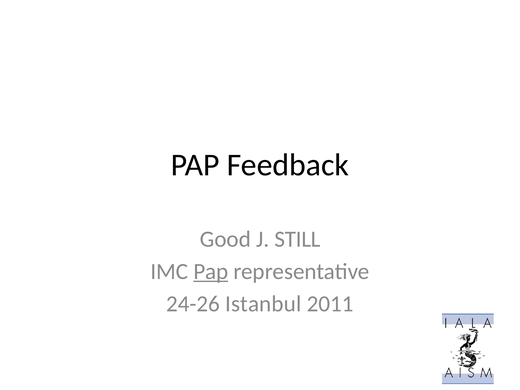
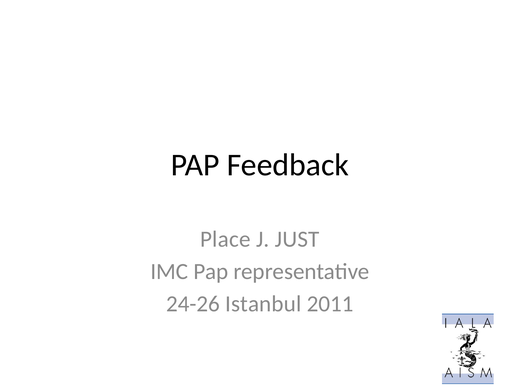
Good: Good -> Place (225, 239)
STILL: STILL -> JUST (297, 239)
Pap underline: present -> none (211, 271)
